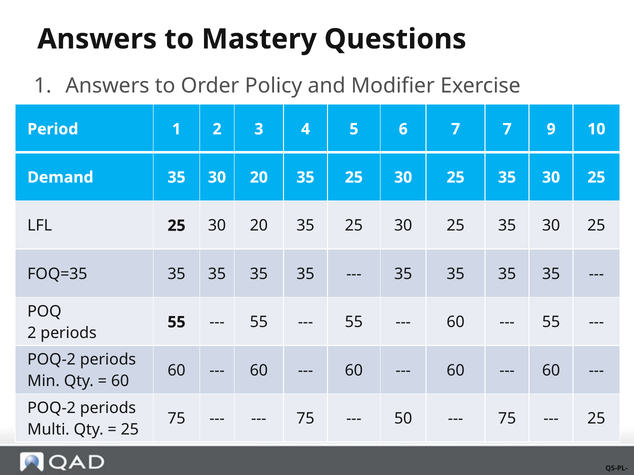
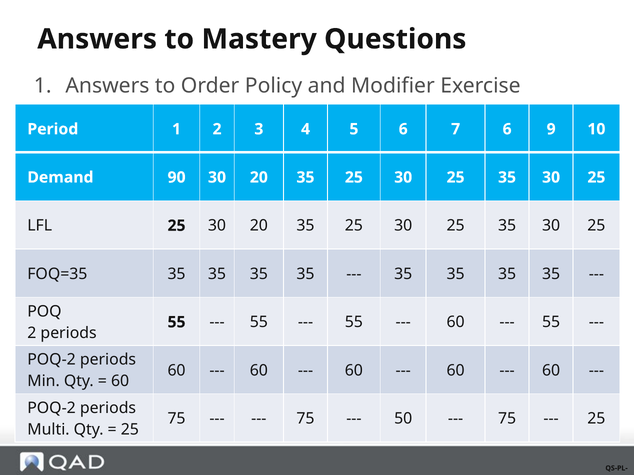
7 7: 7 -> 6 (507, 129)
Demand 35: 35 -> 90 (177, 178)
